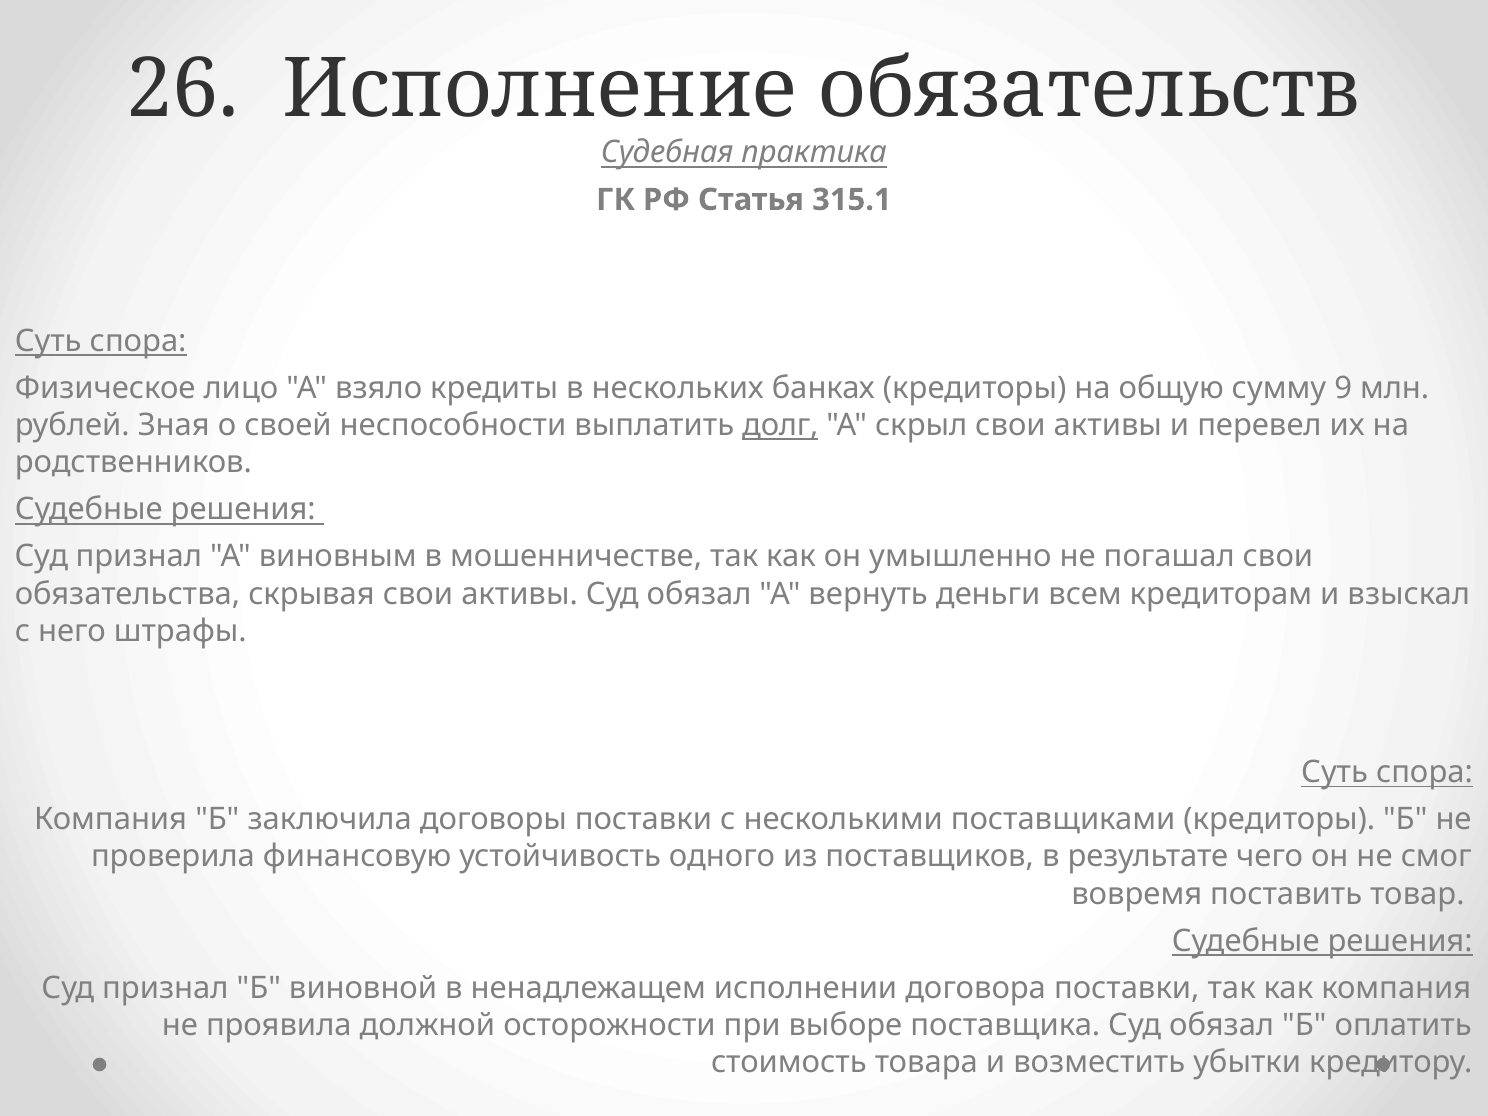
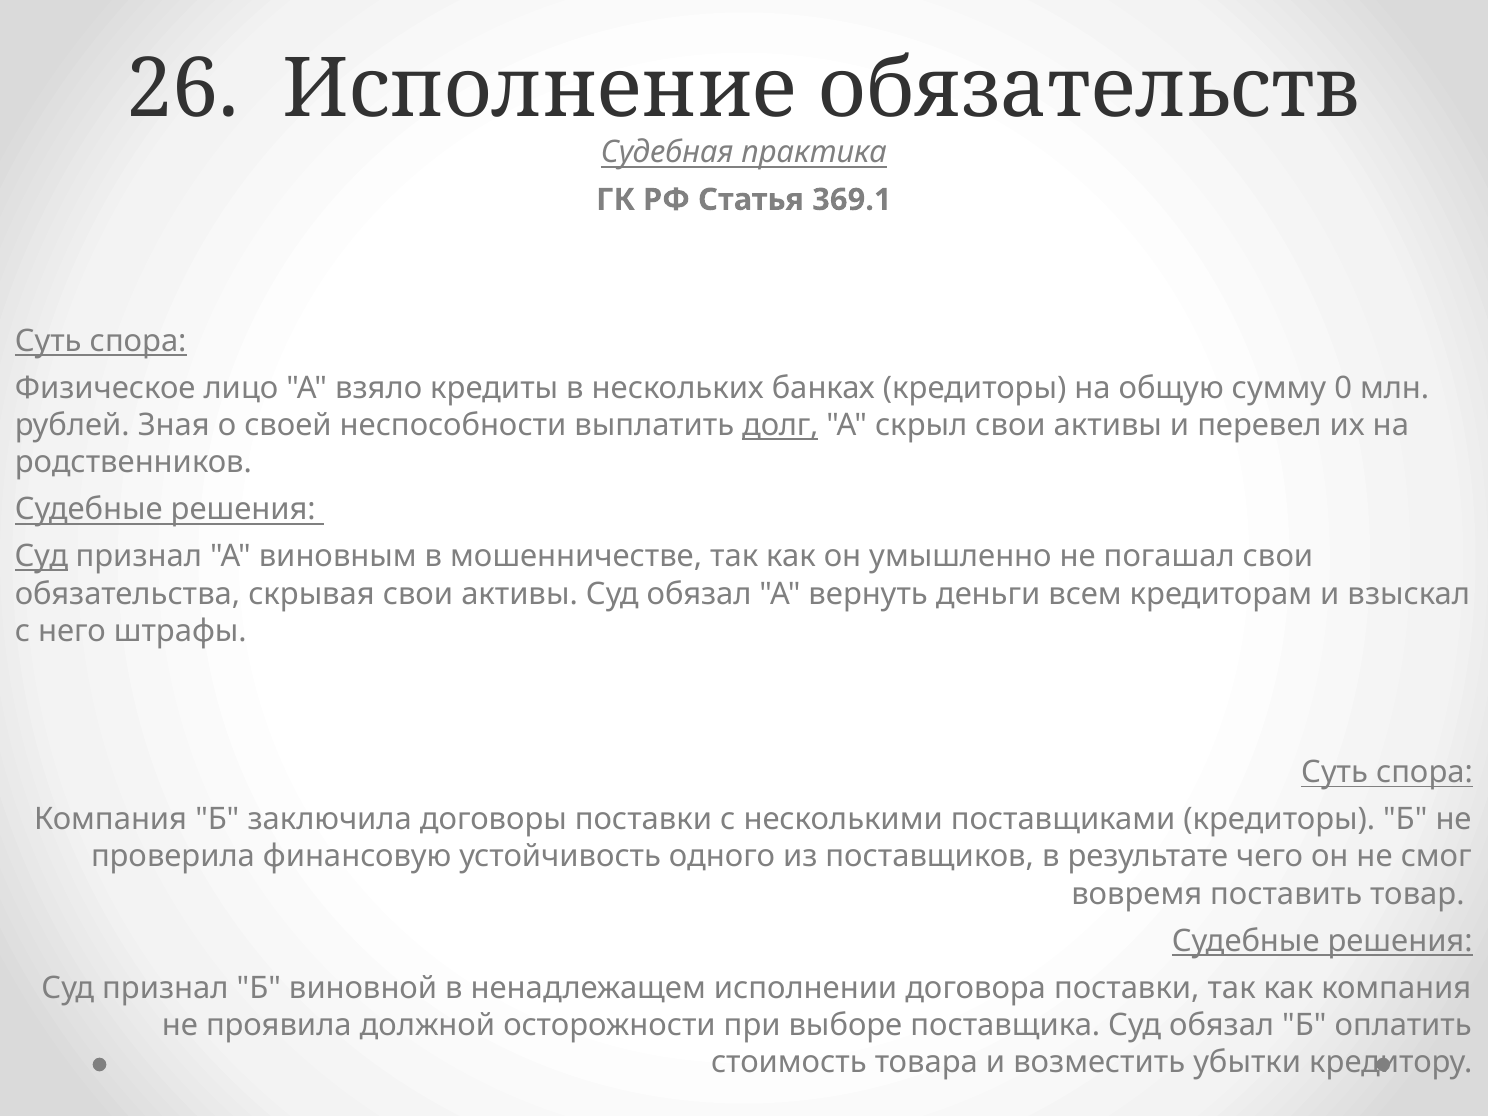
315.1: 315.1 -> 369.1 (852, 200)
9: 9 -> 0 (1343, 388)
Суд underline: none -> present (41, 557)
